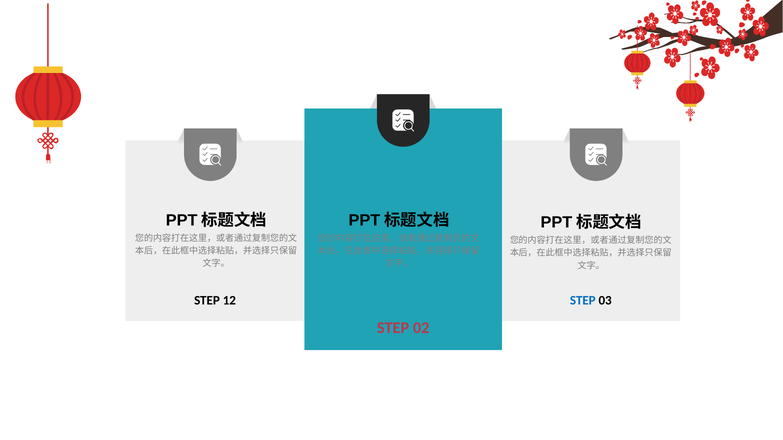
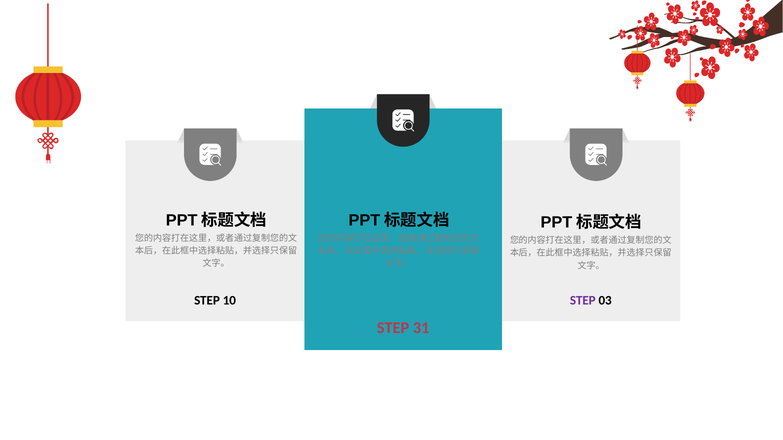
12: 12 -> 10 (229, 301)
STEP colour: blue -> purple (583, 301)
02: 02 -> 31 (421, 328)
